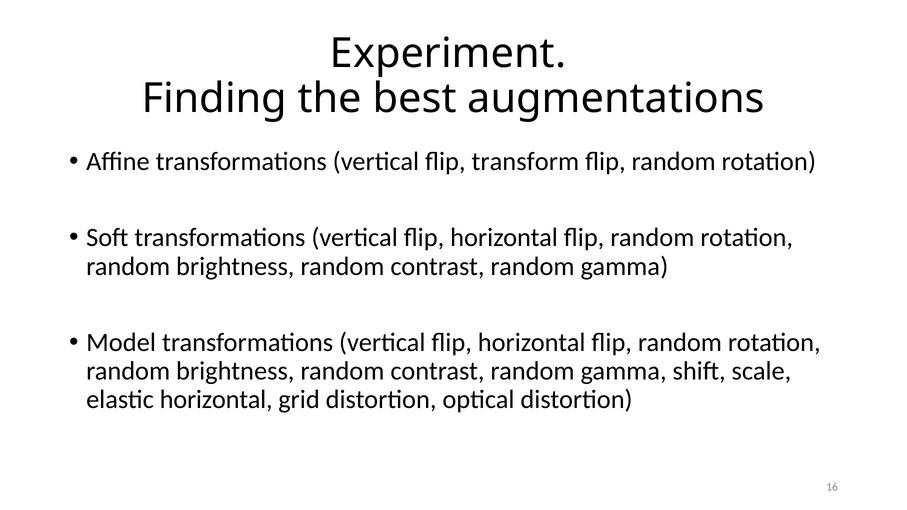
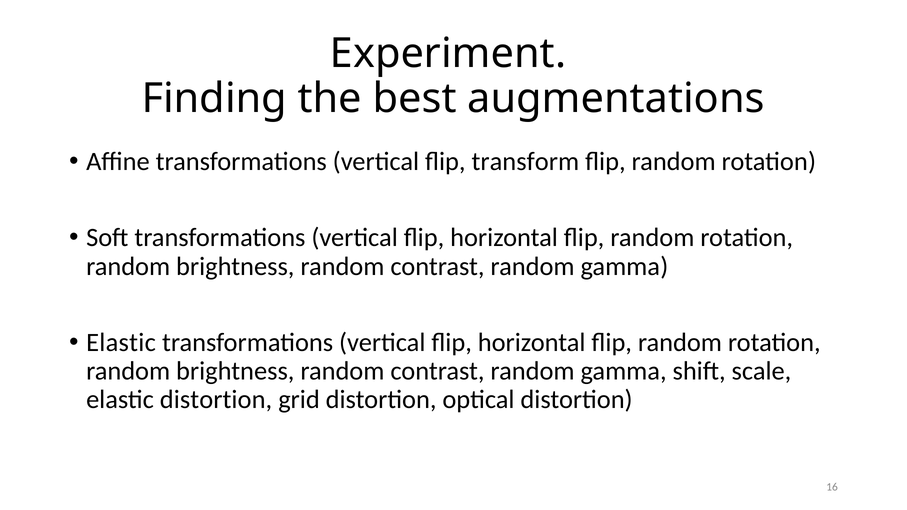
Model: Model -> Elastic (121, 342)
elastic horizontal: horizontal -> distortion (216, 400)
